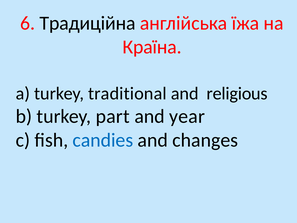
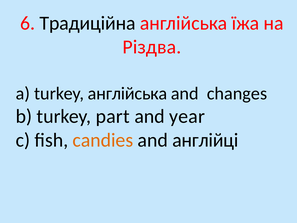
Країна: Країна -> Різдва (152, 47)
turkey traditional: traditional -> англійська (128, 93)
religious: religious -> changes (237, 93)
candies colour: blue -> orange (103, 140)
changes: changes -> англійці (205, 140)
